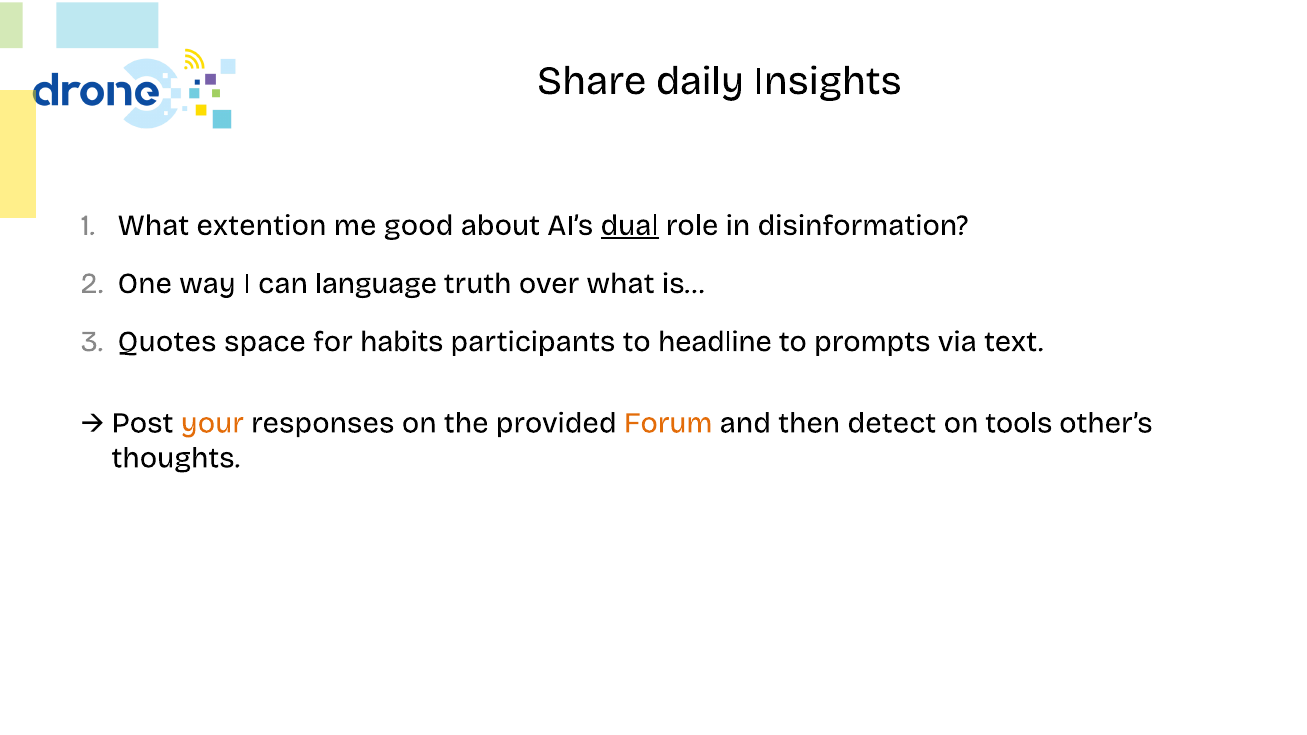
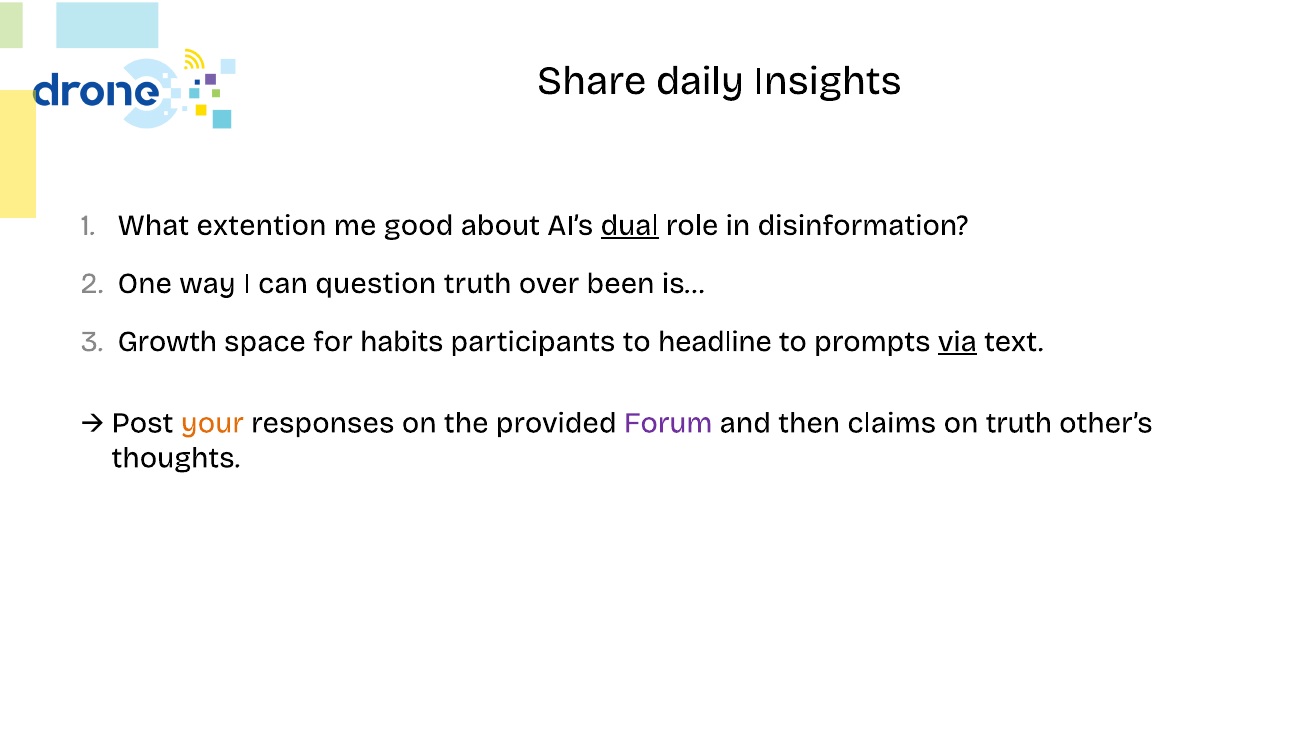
language: language -> question (376, 283)
over what: what -> been (620, 283)
Quotes: Quotes -> Growth (167, 342)
via underline: none -> present (957, 342)
Forum colour: orange -> purple (668, 423)
detect: detect -> claims (892, 423)
on tools: tools -> truth (1019, 423)
